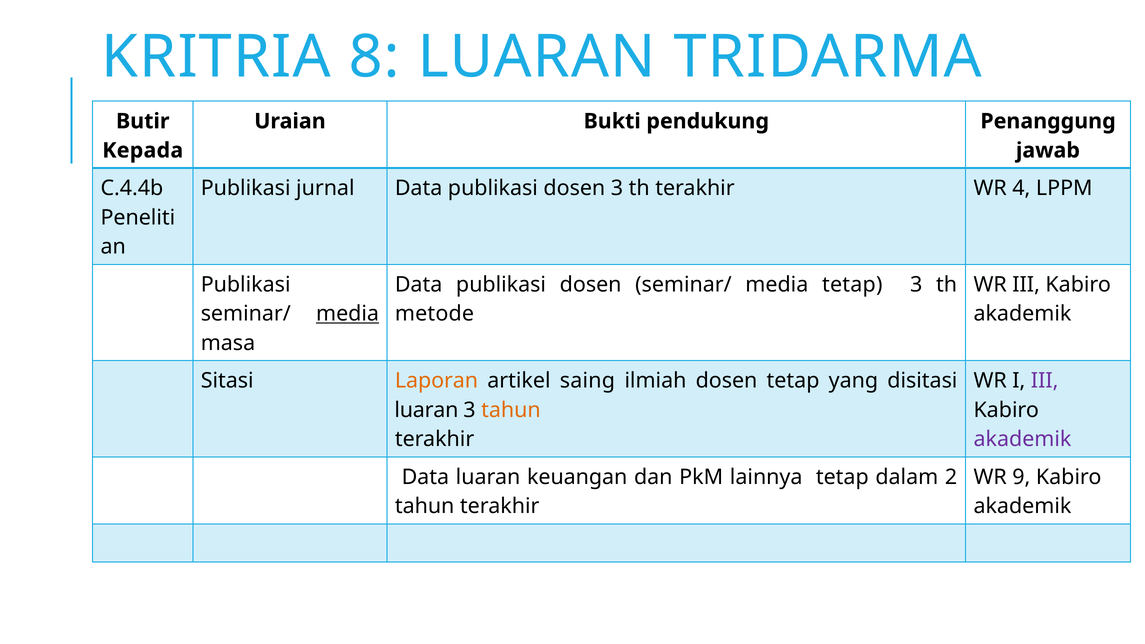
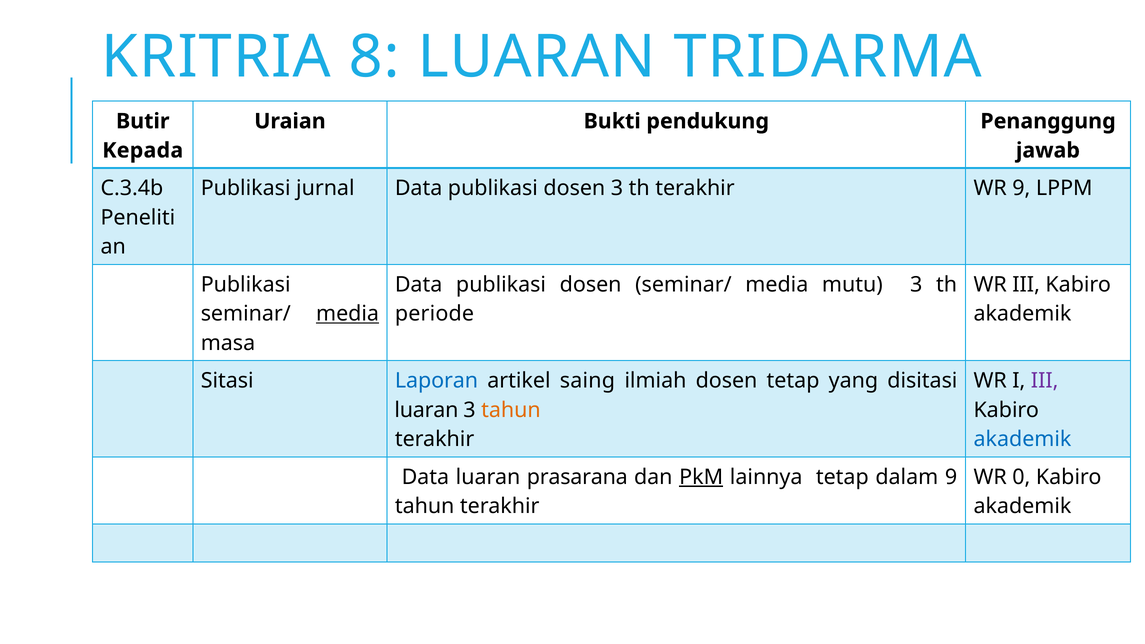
C.4.4b: C.4.4b -> C.3.4b (132, 188)
WR 4: 4 -> 9 (1021, 188)
media tetap: tetap -> mutu (852, 285)
metode: metode -> periode (434, 314)
Laporan colour: orange -> blue (436, 381)
akademik colour: purple -> blue (1022, 439)
keuangan: keuangan -> prasarana (577, 477)
PkM underline: none -> present (701, 477)
dalam 2: 2 -> 9 (951, 477)
9: 9 -> 0 (1021, 477)
